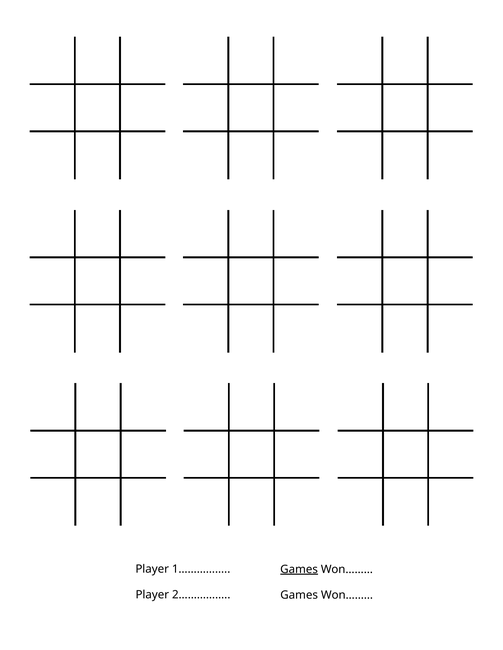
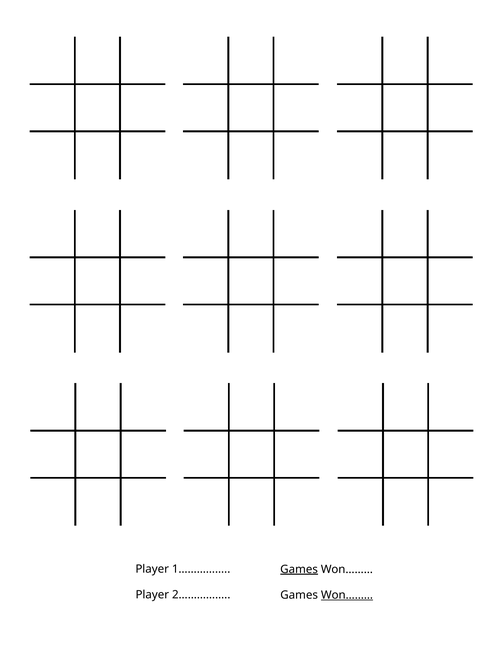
Won……… underline: none -> present (347, 596)
